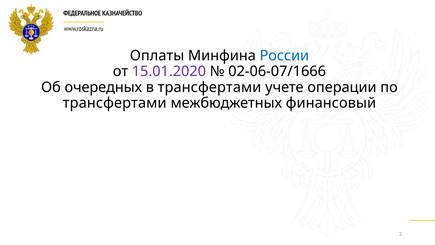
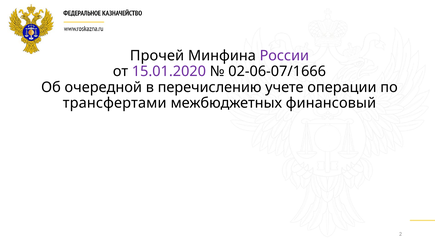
Оплаты: Оплаты -> Прочей (157, 56)
России colour: blue -> purple (284, 56)
очередных: очередных -> очередной (103, 87)
в трансфертами: трансфертами -> перечислению (210, 87)
